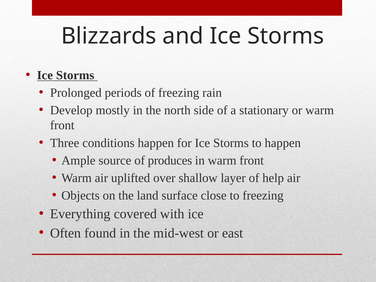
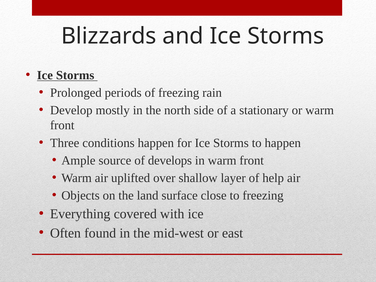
produces: produces -> develops (170, 160)
